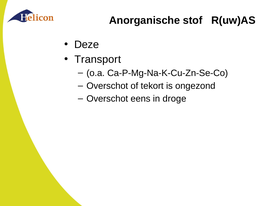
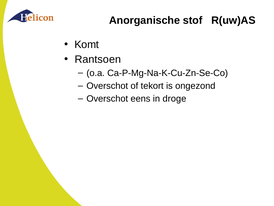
Deze: Deze -> Komt (87, 44)
Transport: Transport -> Rantsoen (98, 59)
